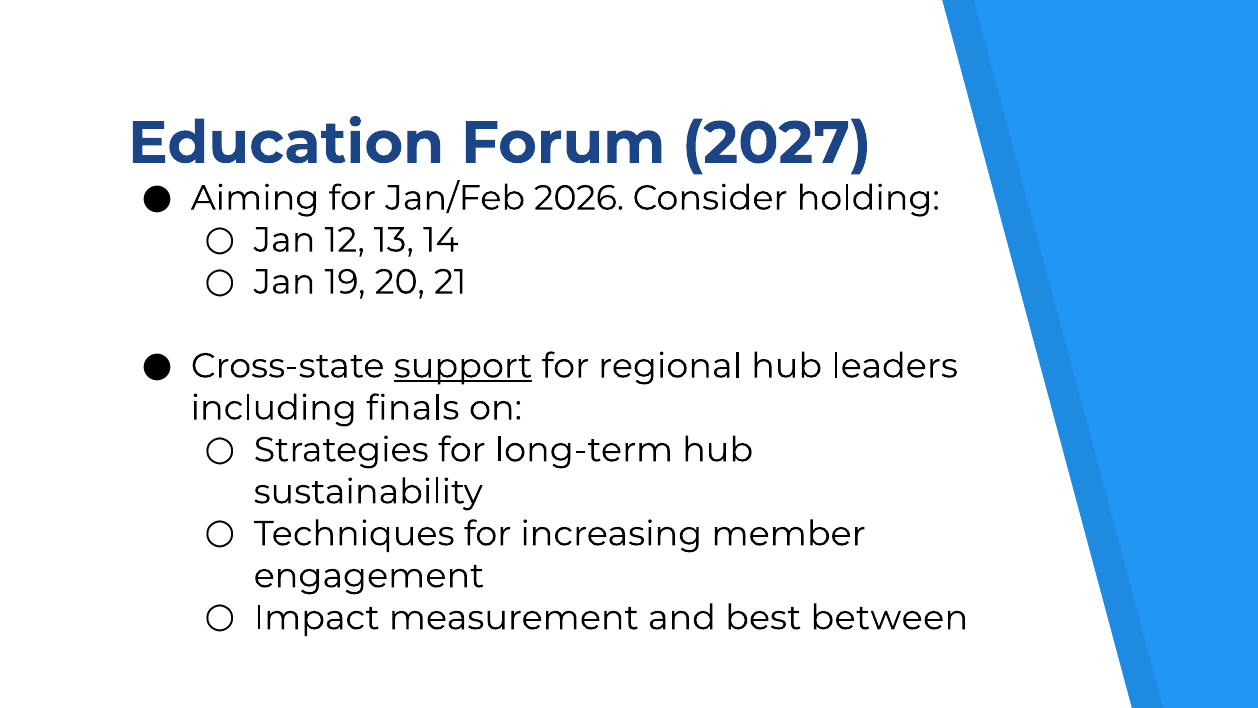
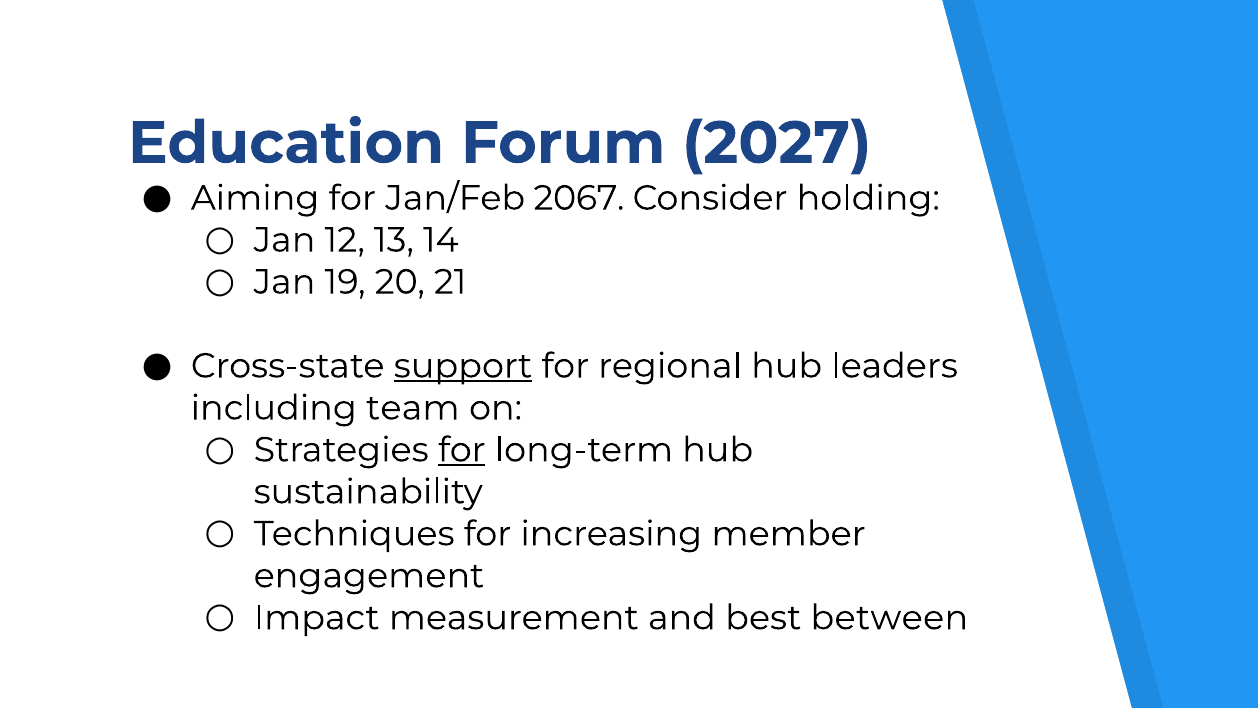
2026: 2026 -> 2067 (579, 198)
finals: finals -> team (413, 408)
for underline: none -> present (462, 450)
